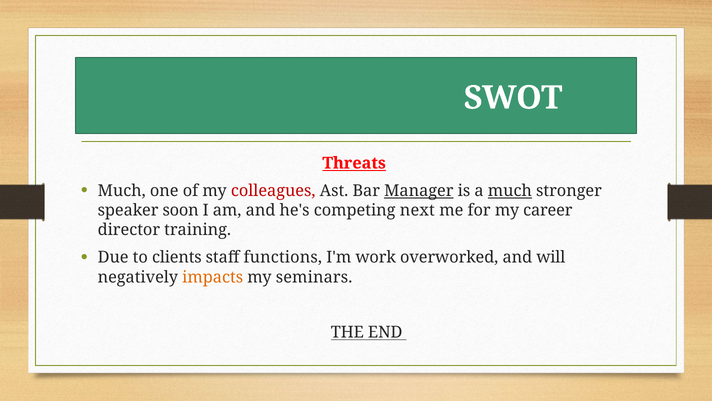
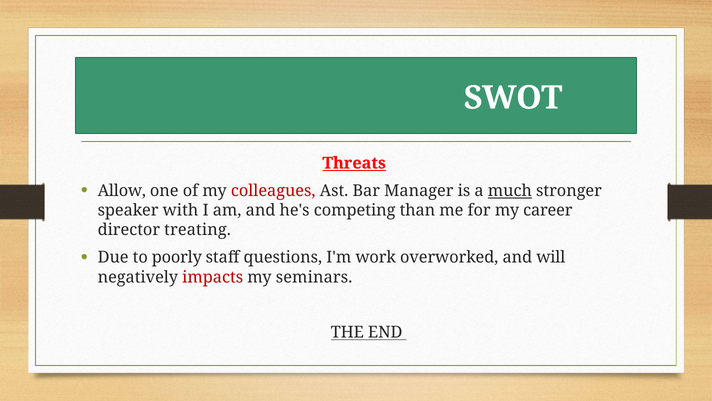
Much: Much -> Allow (122, 191)
Manager underline: present -> none (419, 191)
soon: soon -> with (180, 210)
next: next -> than (417, 210)
training: training -> treating (198, 230)
clients: clients -> poorly (177, 257)
functions: functions -> questions (283, 257)
impacts colour: orange -> red (213, 277)
